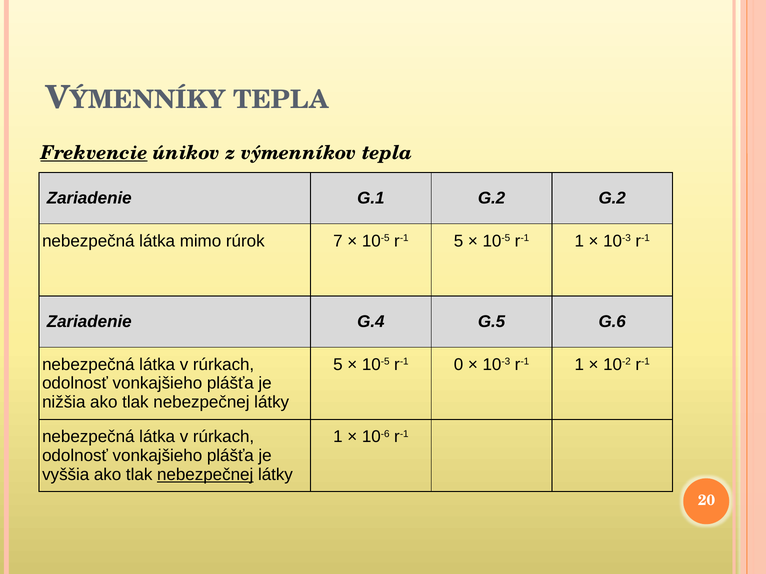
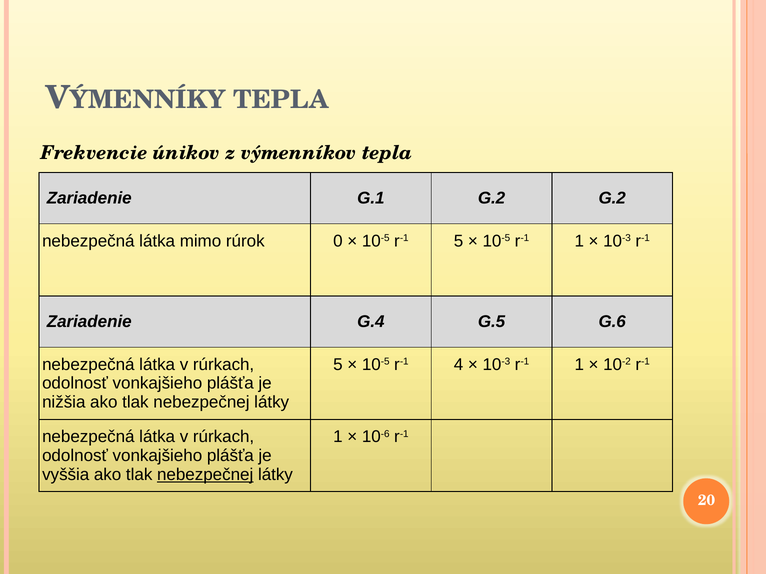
Frekvencie underline: present -> none (94, 153)
7: 7 -> 0 (338, 241)
0: 0 -> 4 (459, 365)
